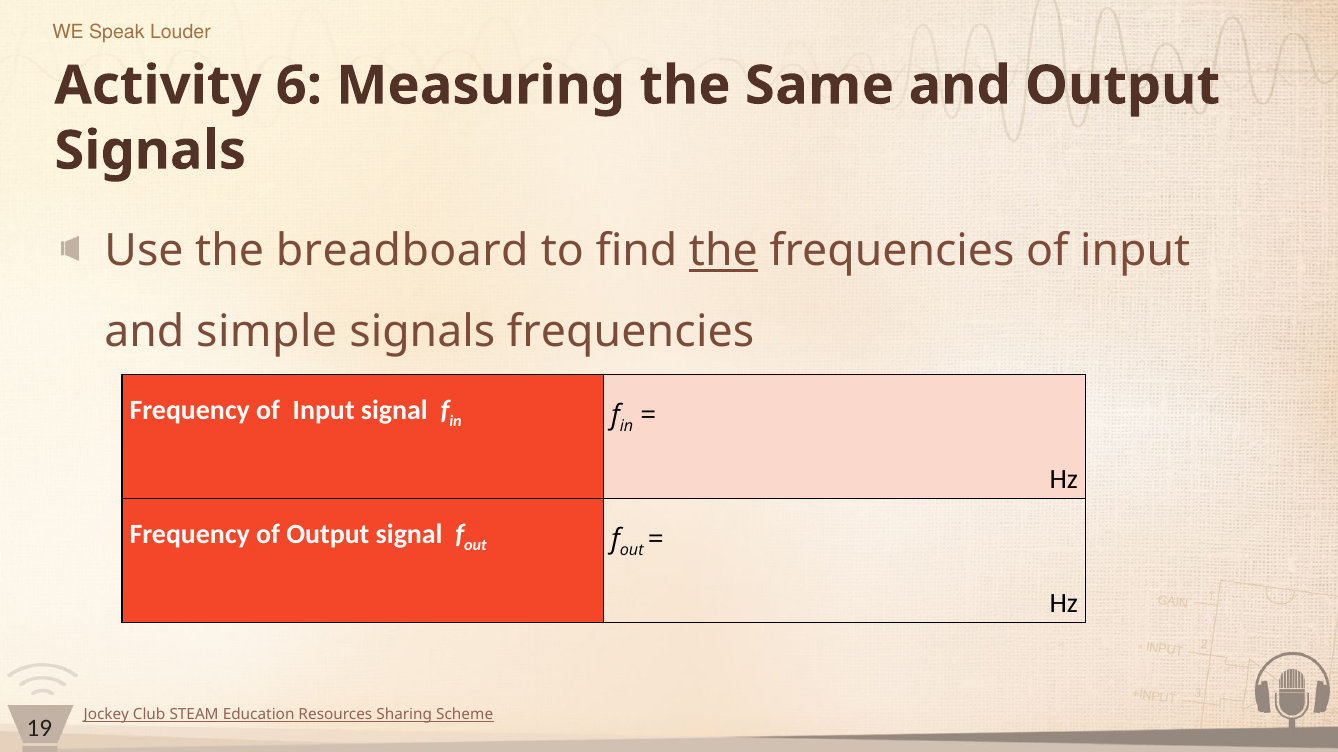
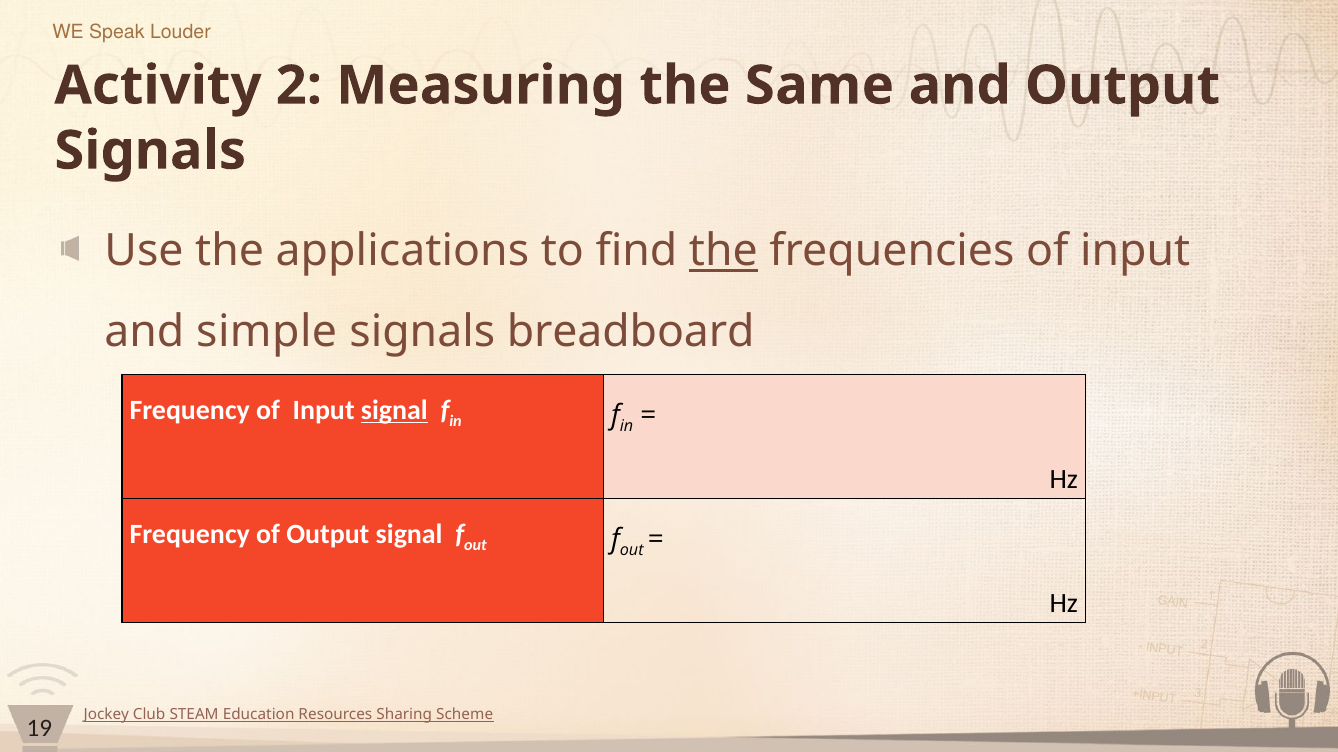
6: 6 -> 2 (299, 86)
breadboard: breadboard -> applications (402, 251)
signals frequencies: frequencies -> breadboard (631, 332)
signal underline: none -> present (394, 411)
